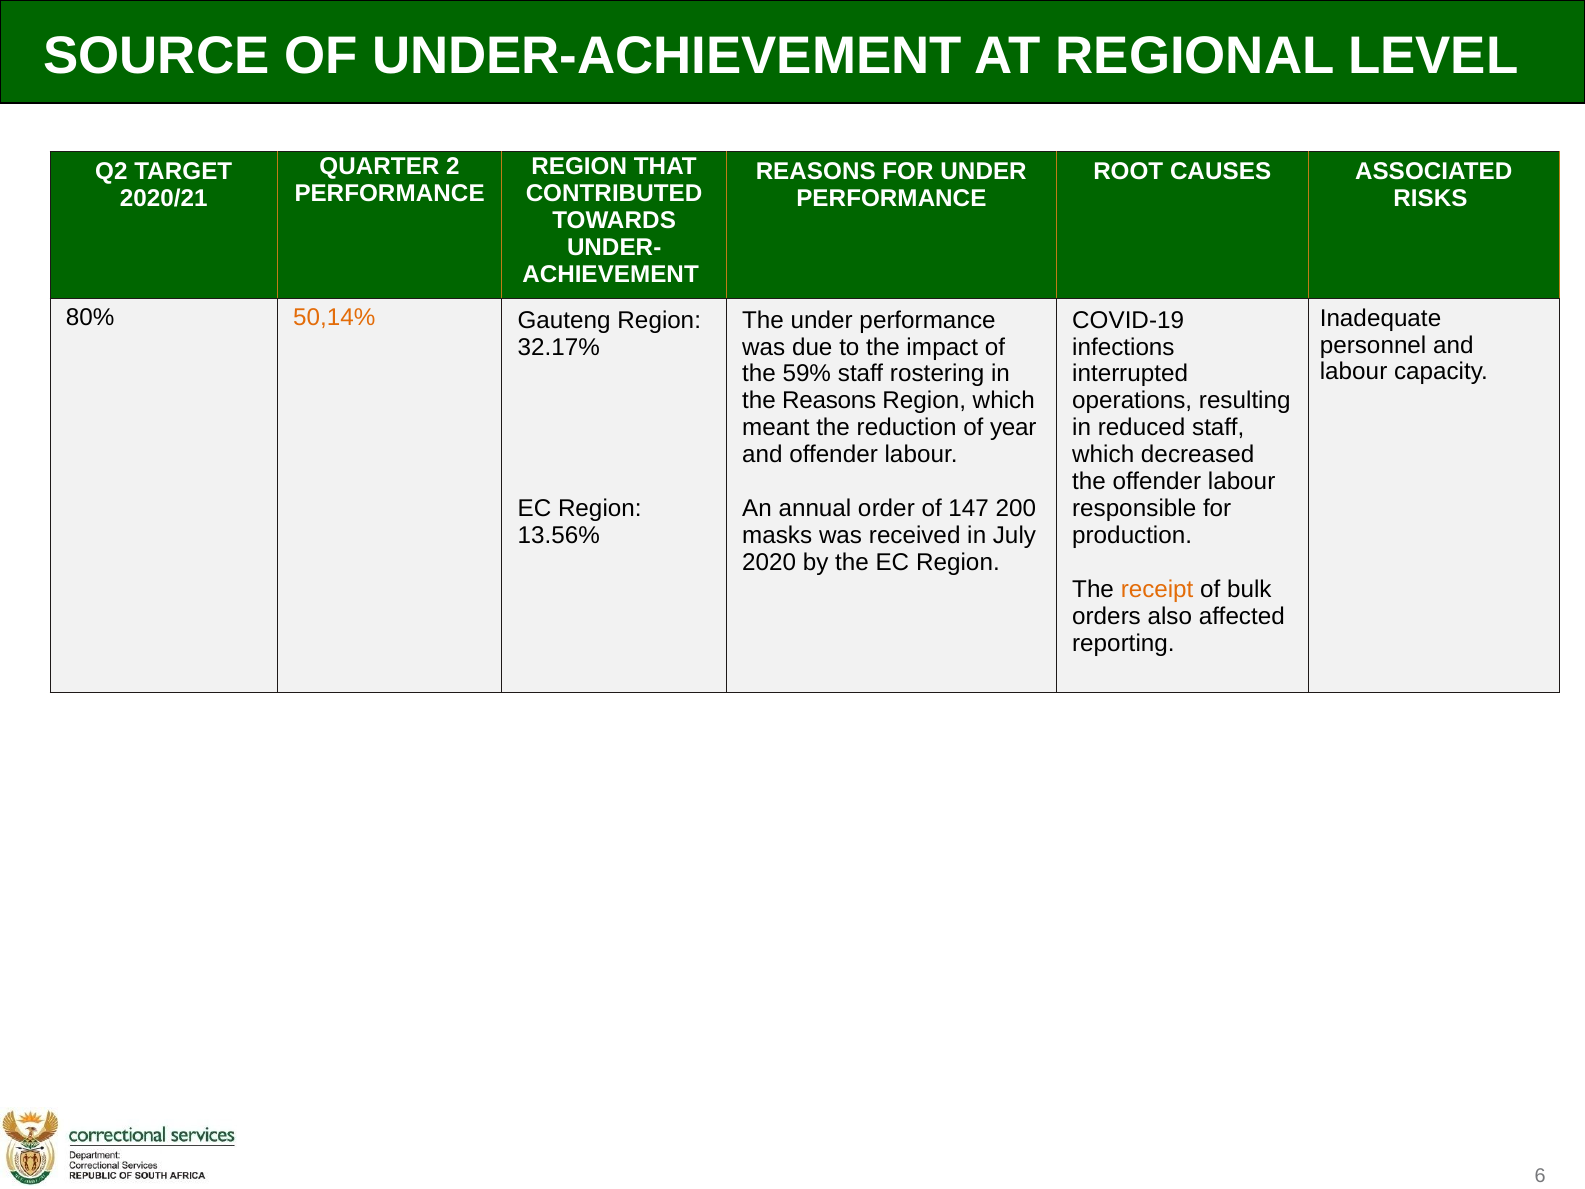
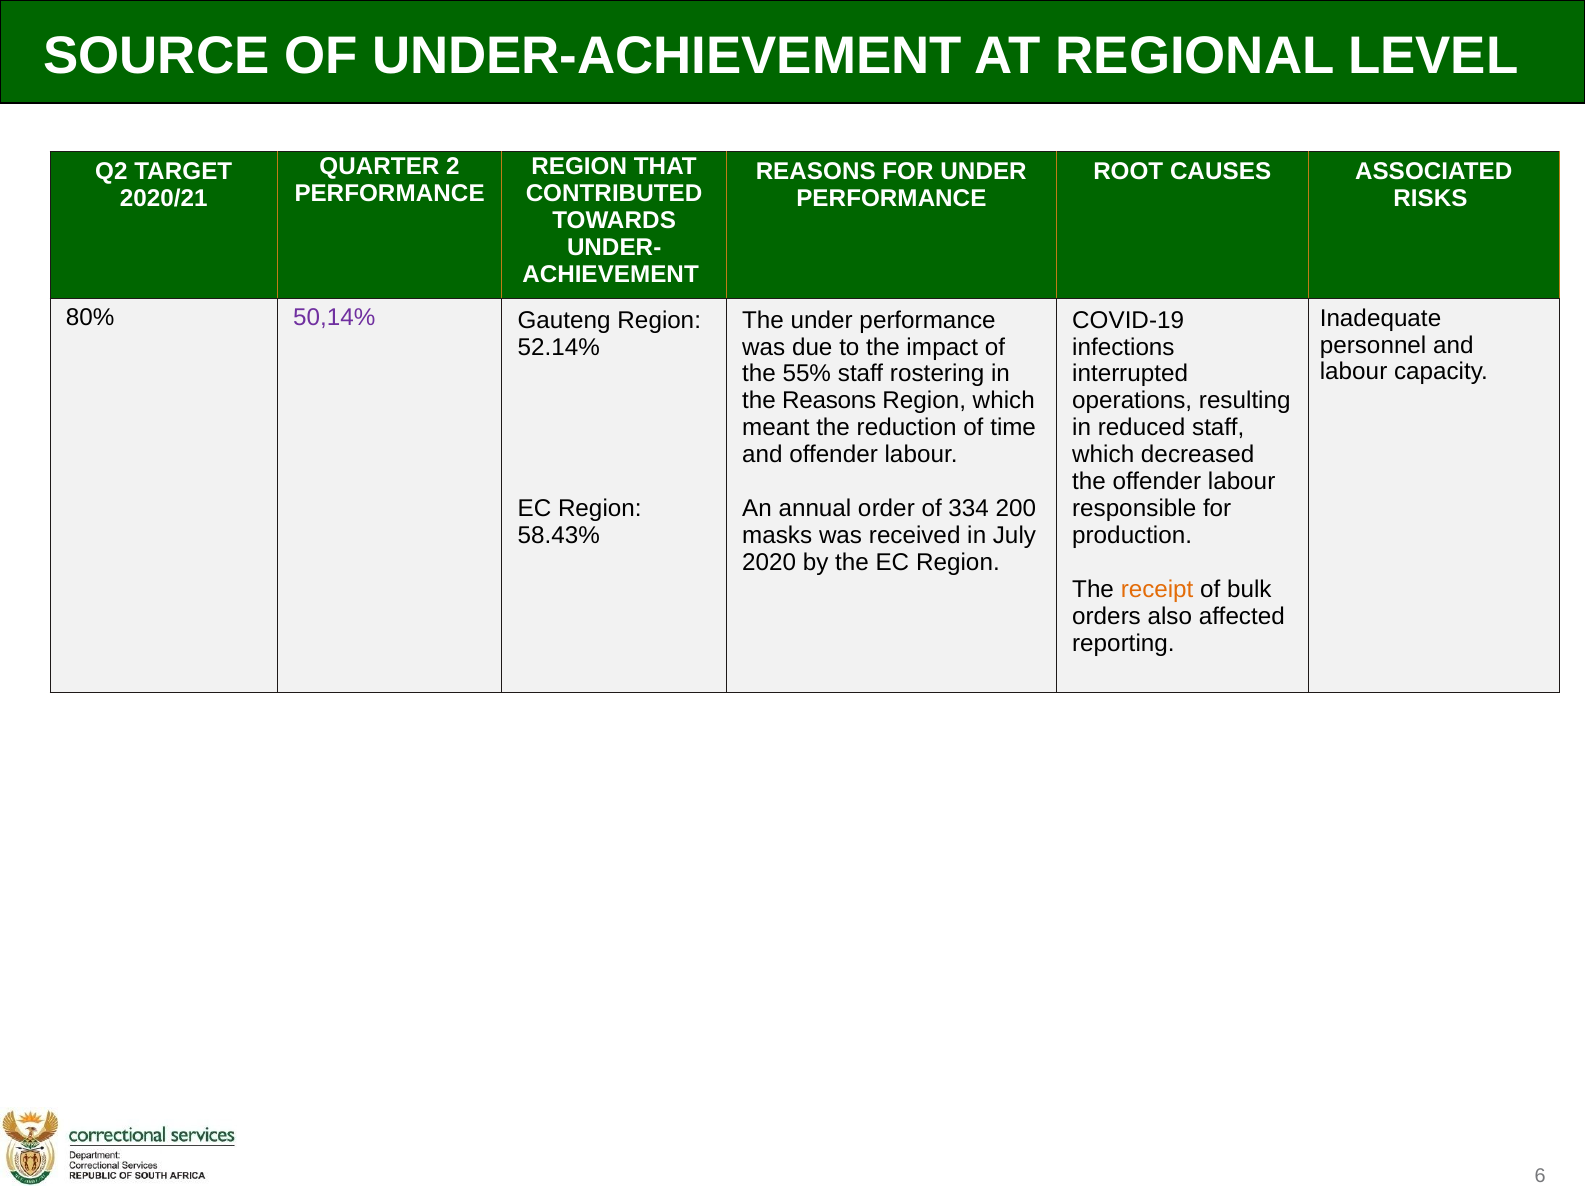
50,14% colour: orange -> purple (334, 317)
32.17%: 32.17% -> 52.14% (559, 347)
59%: 59% -> 55% (807, 374)
year: year -> time (1013, 428)
147: 147 -> 334 (969, 509)
13.56%: 13.56% -> 58.43% (559, 536)
